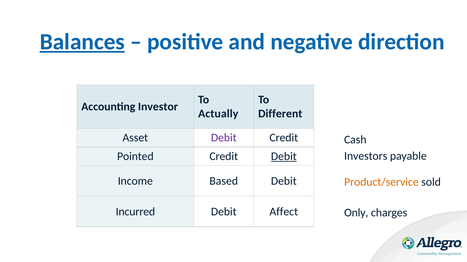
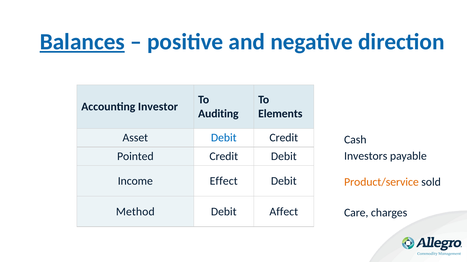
Actually: Actually -> Auditing (218, 114)
Different: Different -> Elements (280, 114)
Debit colour: purple -> blue (224, 138)
Debit underline: present -> none (284, 157)
Based: Based -> Effect (224, 181)
Incurred: Incurred -> Method (135, 212)
Only: Only -> Care (356, 213)
